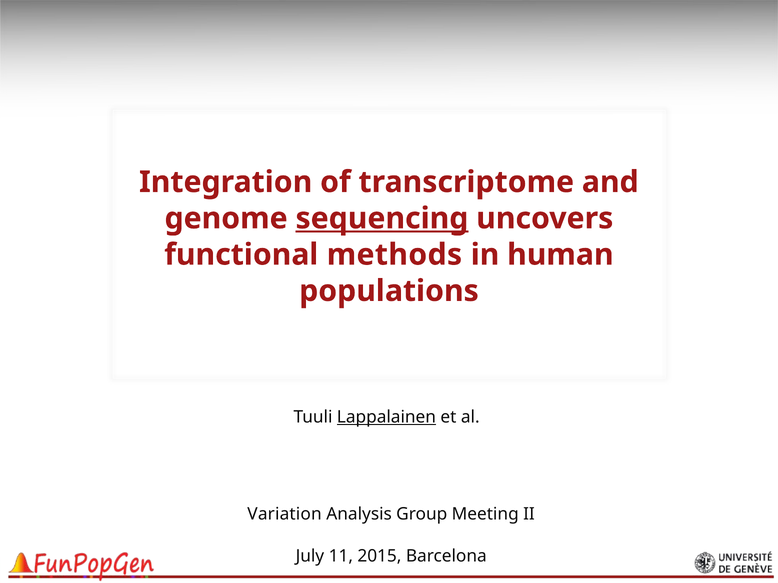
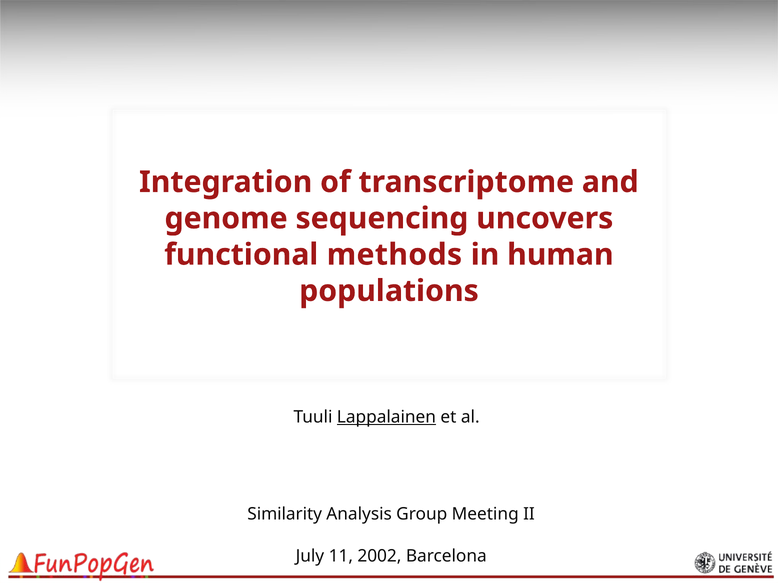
sequencing underline: present -> none (382, 219)
Variation: Variation -> Similarity (285, 514)
2015: 2015 -> 2002 (379, 557)
